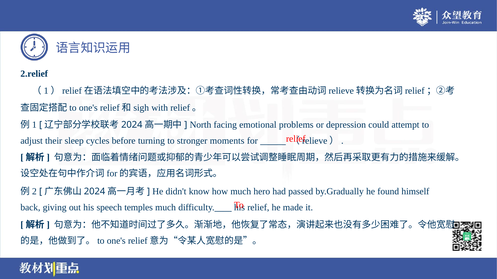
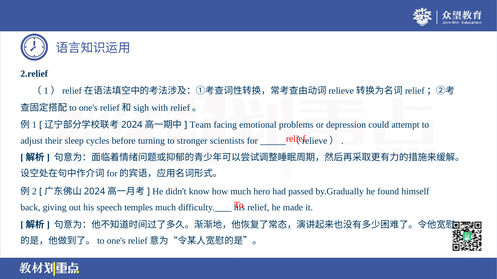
North: North -> Team (200, 125)
moments: moments -> scientists (227, 141)
